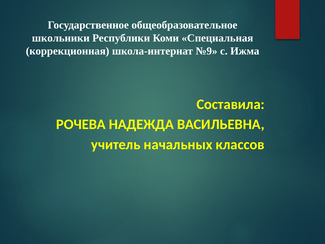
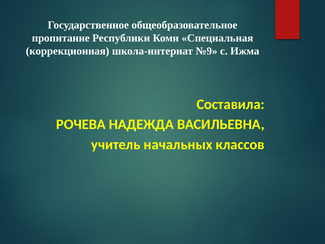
школьники: школьники -> пропитание (61, 38)
